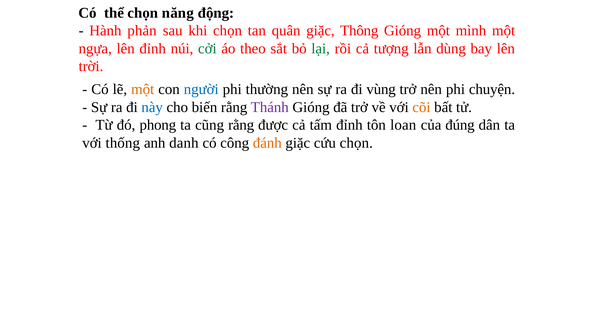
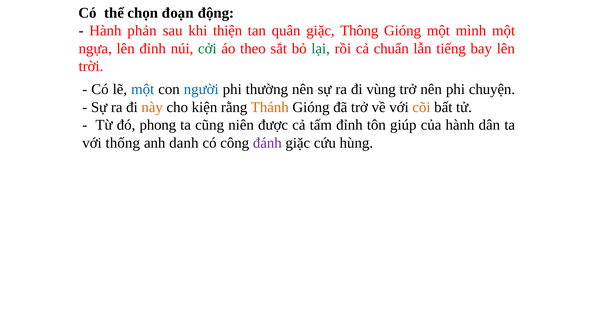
năng: năng -> đoạn (178, 13)
khi chọn: chọn -> thiện (228, 31)
tượng: tượng -> chuẩn (391, 49)
dùng: dùng -> tiếng (451, 49)
một colour: orange -> blue (143, 89)
này colour: blue -> orange (152, 107)
biến: biến -> kiện (205, 107)
Thánh colour: purple -> orange (270, 107)
cũng rằng: rằng -> niên (241, 125)
loan: loan -> giúp (403, 125)
của đúng: đúng -> hành (460, 125)
đánh colour: orange -> purple (267, 143)
cứu chọn: chọn -> hùng (356, 143)
